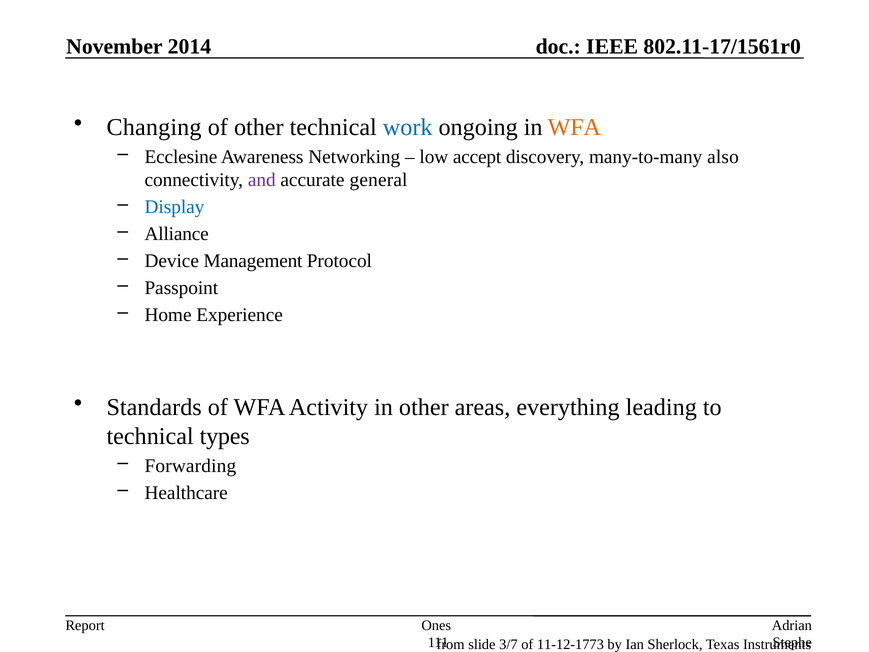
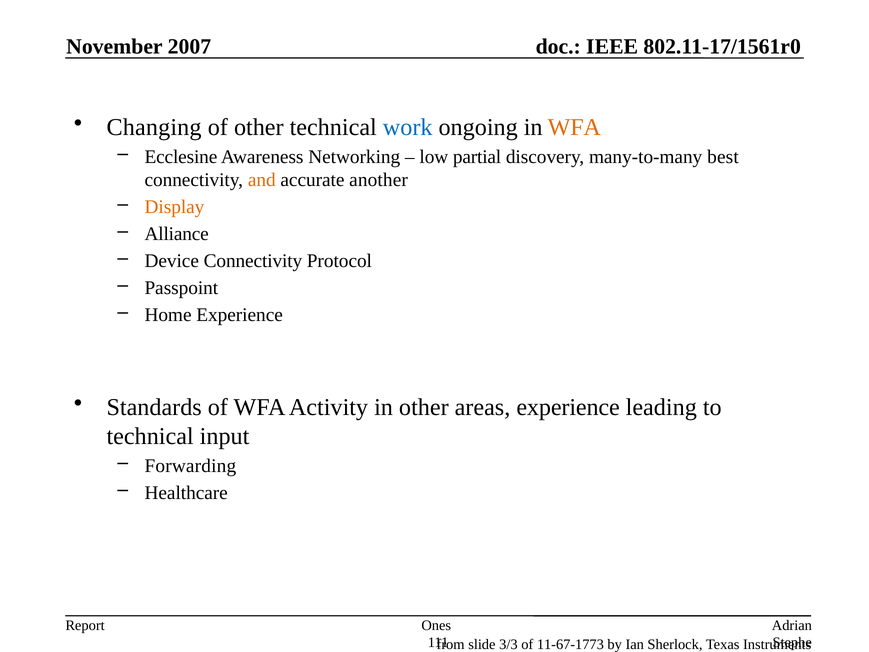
2014: 2014 -> 2007 (189, 46)
accept: accept -> partial (477, 157)
also: also -> best (723, 157)
and colour: purple -> orange (262, 180)
general: general -> another (379, 180)
Display colour: blue -> orange (174, 207)
Device Management: Management -> Connectivity (253, 261)
areas everything: everything -> experience (568, 407)
types: types -> input (225, 436)
3/7: 3/7 -> 3/3 (508, 644)
11-12-1773: 11-12-1773 -> 11-67-1773 (570, 644)
